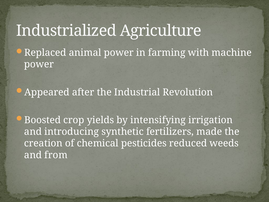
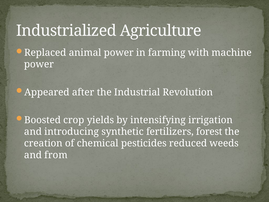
made: made -> forest (209, 132)
